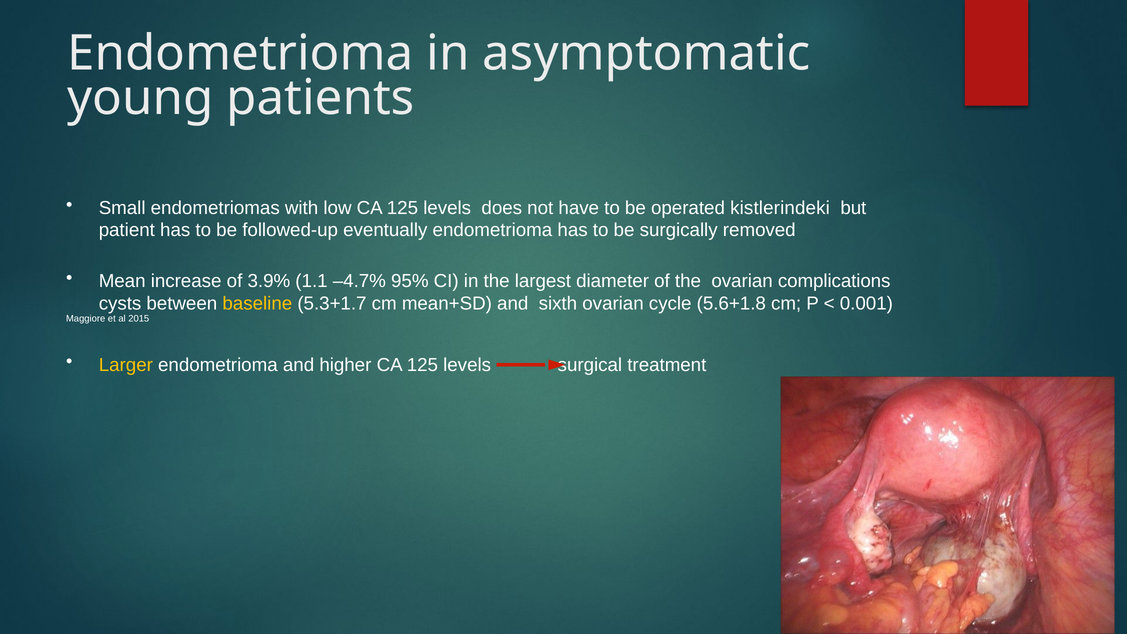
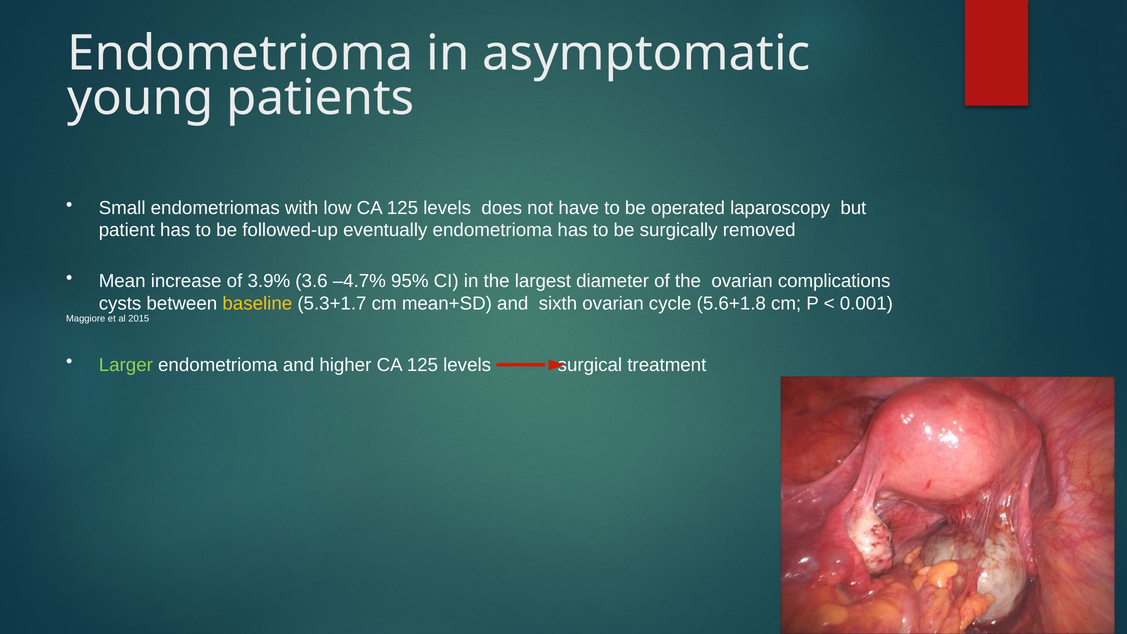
kistlerindeki: kistlerindeki -> laparoscopy (780, 208)
1.1: 1.1 -> 3.6 (311, 281)
Larger colour: yellow -> light green (126, 365)
